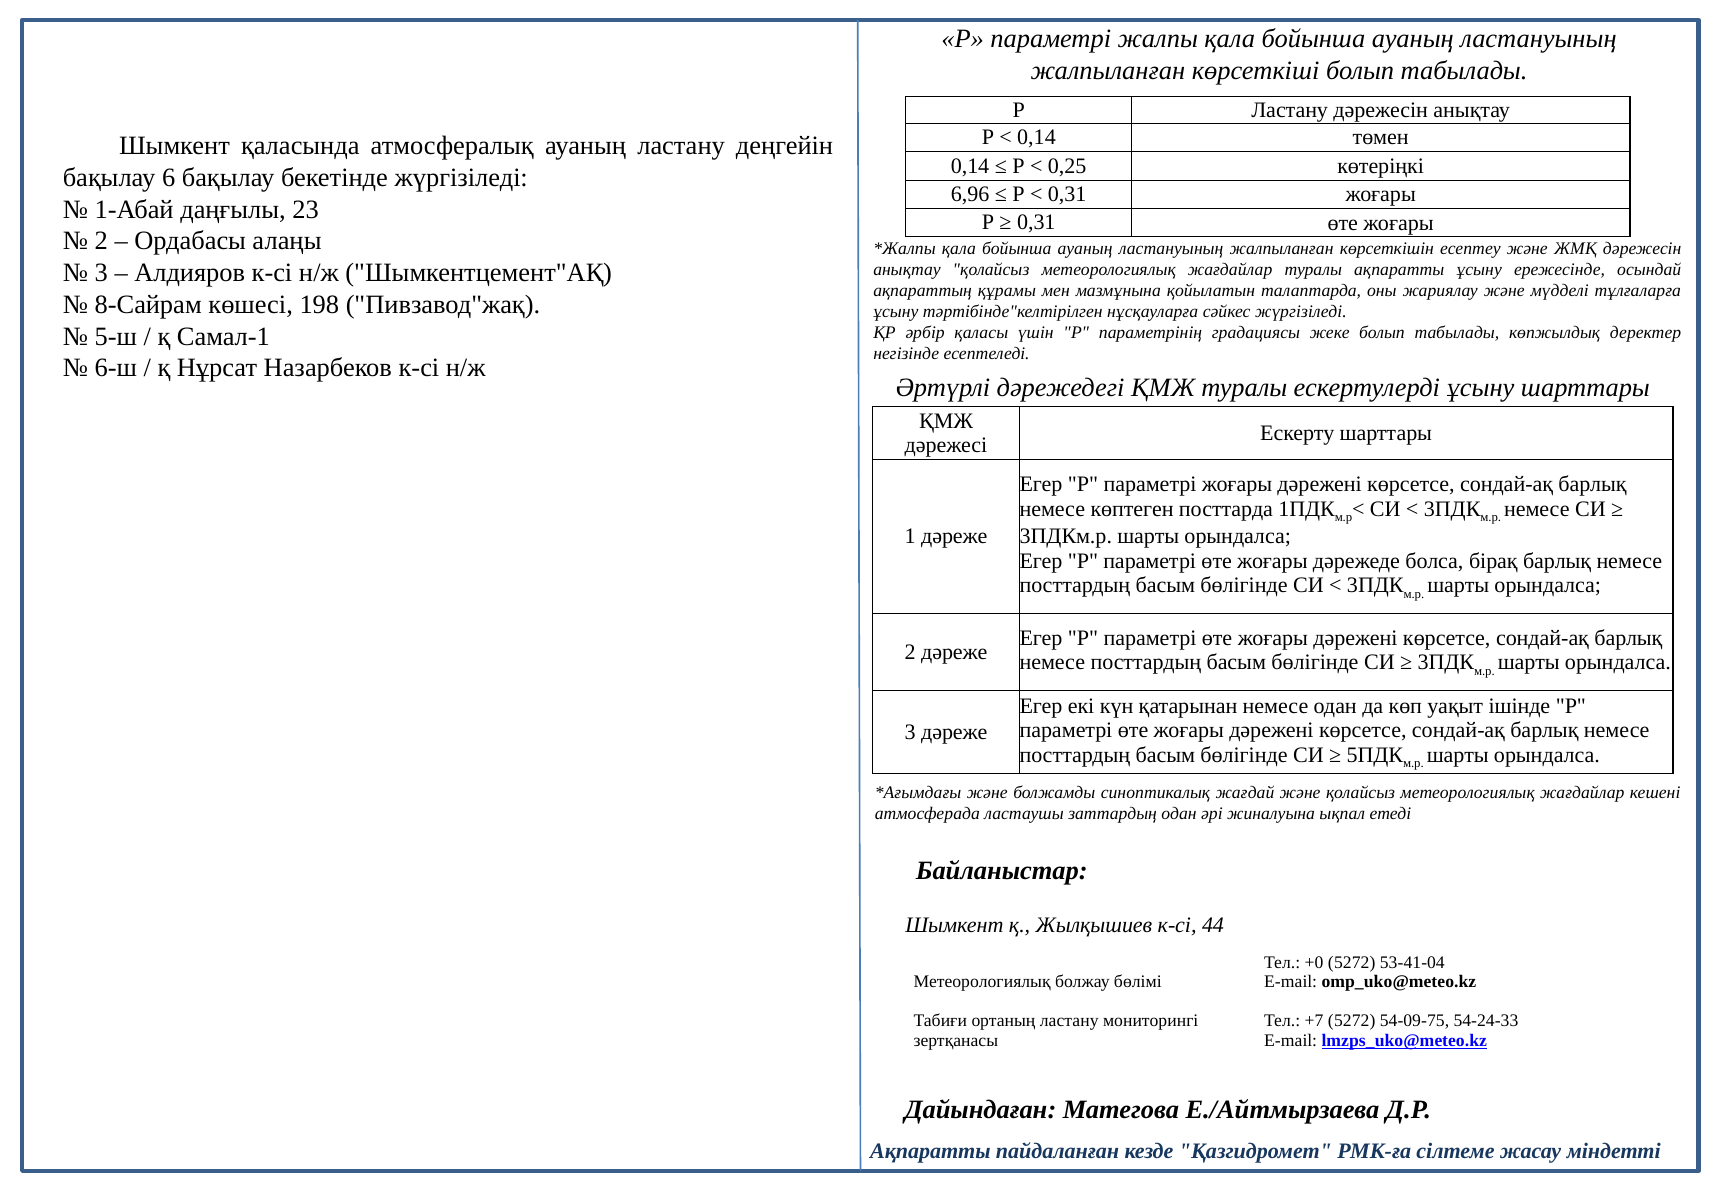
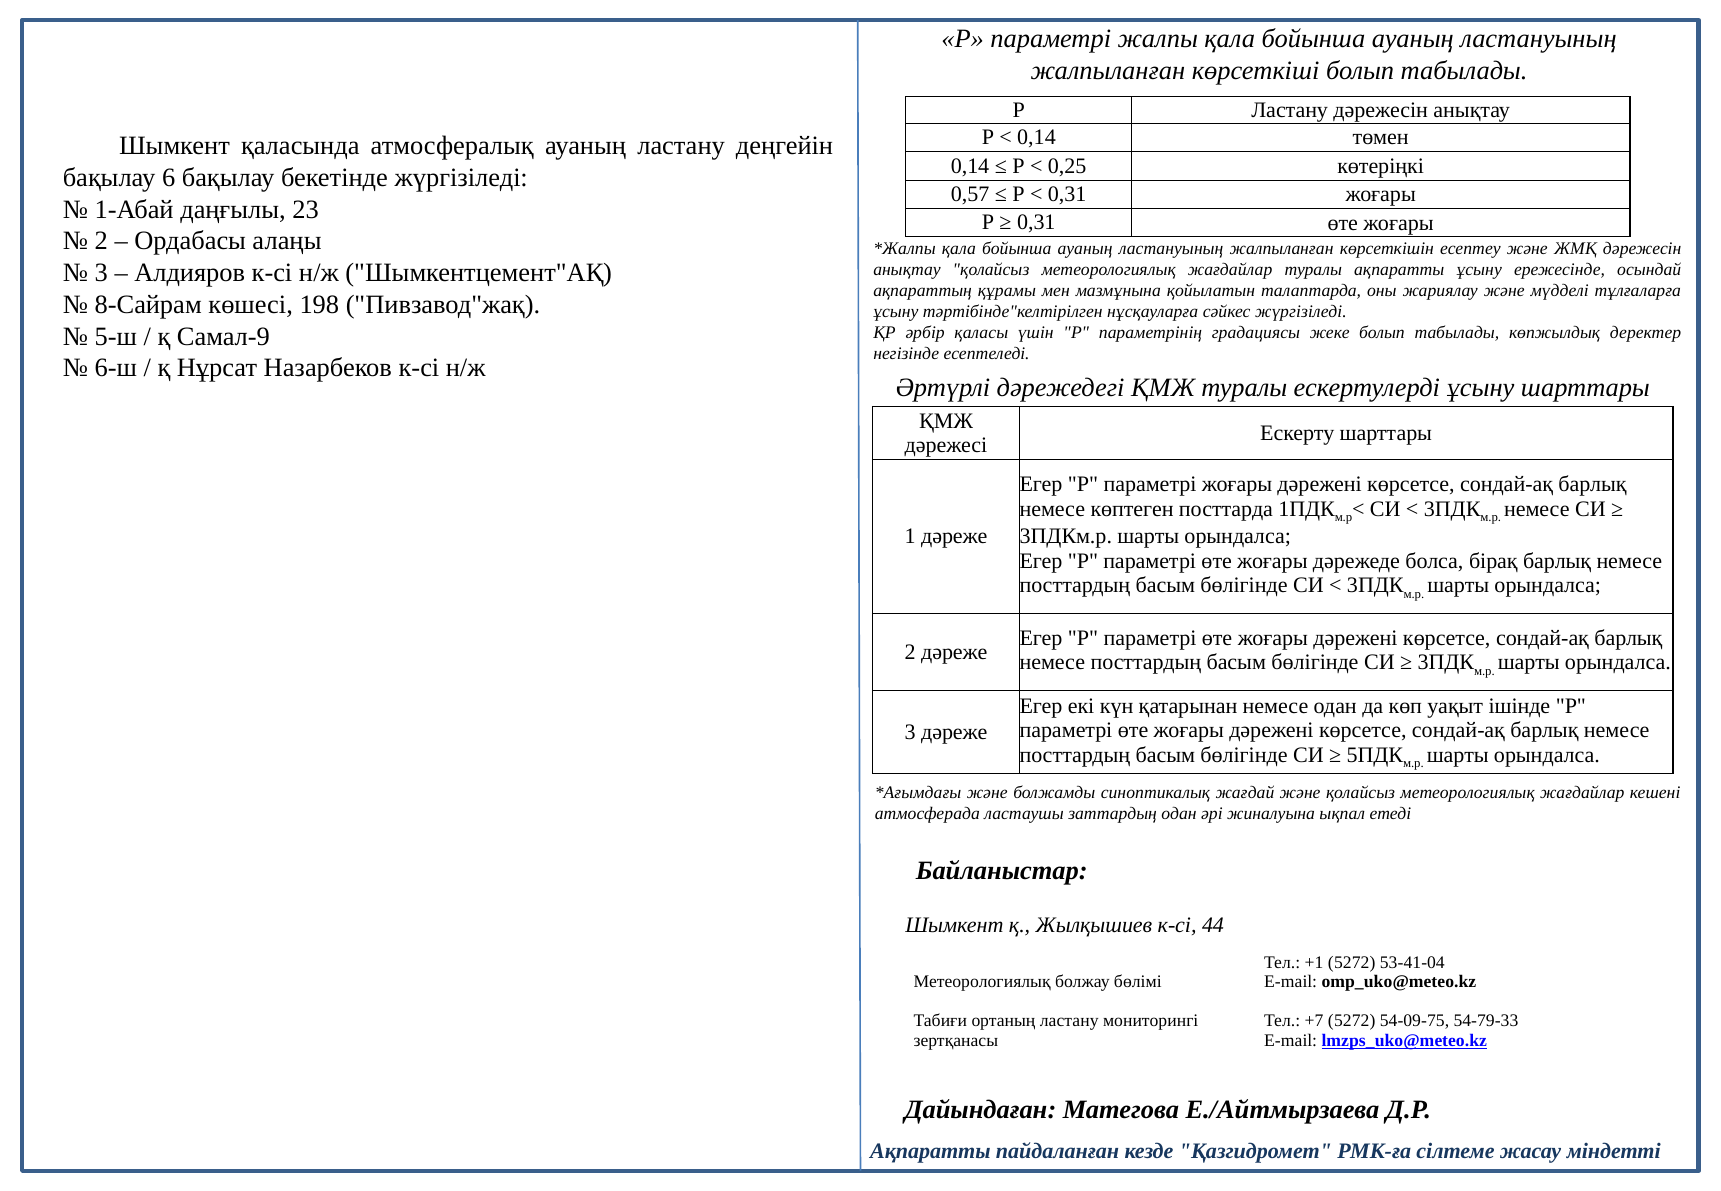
6,96: 6,96 -> 0,57 (970, 194)
Самал-1: Самал-1 -> Самал-9 (223, 336)
+0: +0 -> +1 (1314, 963)
54-24-33: 54-24-33 -> 54-79-33 (1486, 1021)
